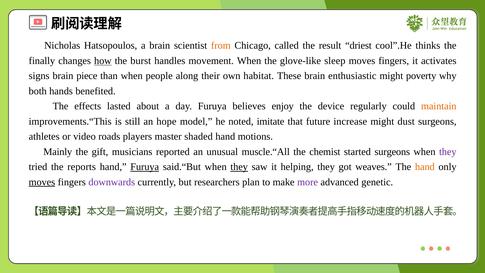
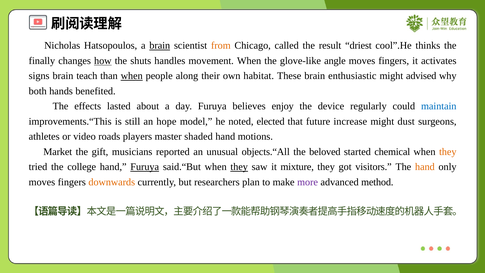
brain underline: none -> present (160, 46)
burst: burst -> shuts (141, 61)
sleep: sleep -> angle (335, 61)
piece: piece -> teach (87, 76)
when underline: none -> present (132, 76)
poverty: poverty -> advised (421, 76)
maintain colour: orange -> blue (439, 106)
imitate: imitate -> elected (271, 121)
Mainly: Mainly -> Market (58, 152)
muscle.“All: muscle.“All -> objects.“All (266, 152)
chemist: chemist -> beloved (325, 152)
started surgeons: surgeons -> chemical (392, 152)
they colour: purple -> orange (448, 152)
reports: reports -> college (82, 167)
helping: helping -> mixture (297, 167)
weaves: weaves -> visitors (374, 167)
moves underline: present -> none (42, 182)
downwards colour: purple -> orange (112, 182)
genetic: genetic -> method (377, 182)
